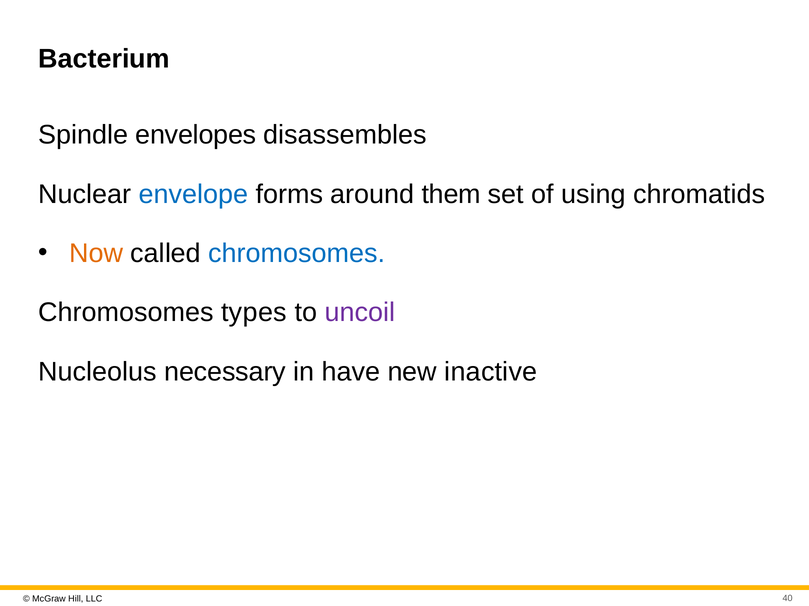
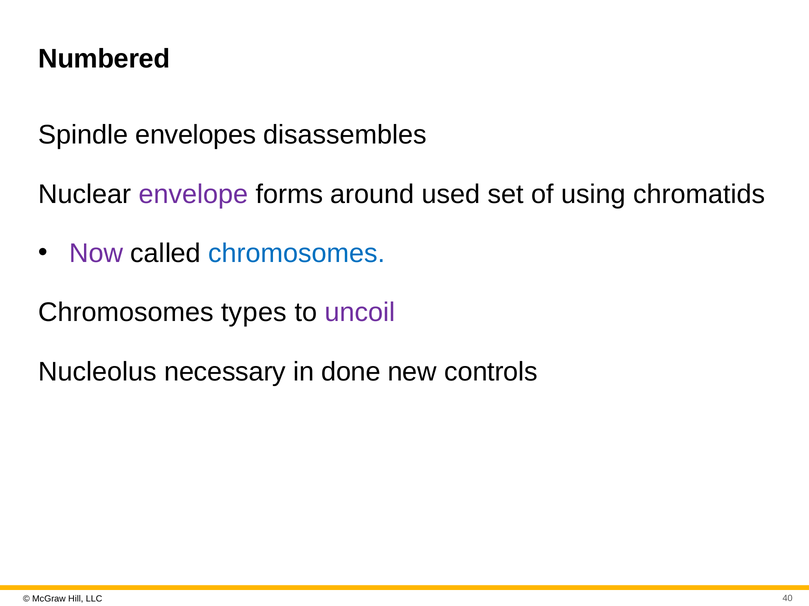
Bacterium: Bacterium -> Numbered (104, 59)
envelope colour: blue -> purple (193, 194)
them: them -> used (451, 194)
Now colour: orange -> purple (96, 254)
have: have -> done (351, 372)
inactive: inactive -> controls (491, 372)
